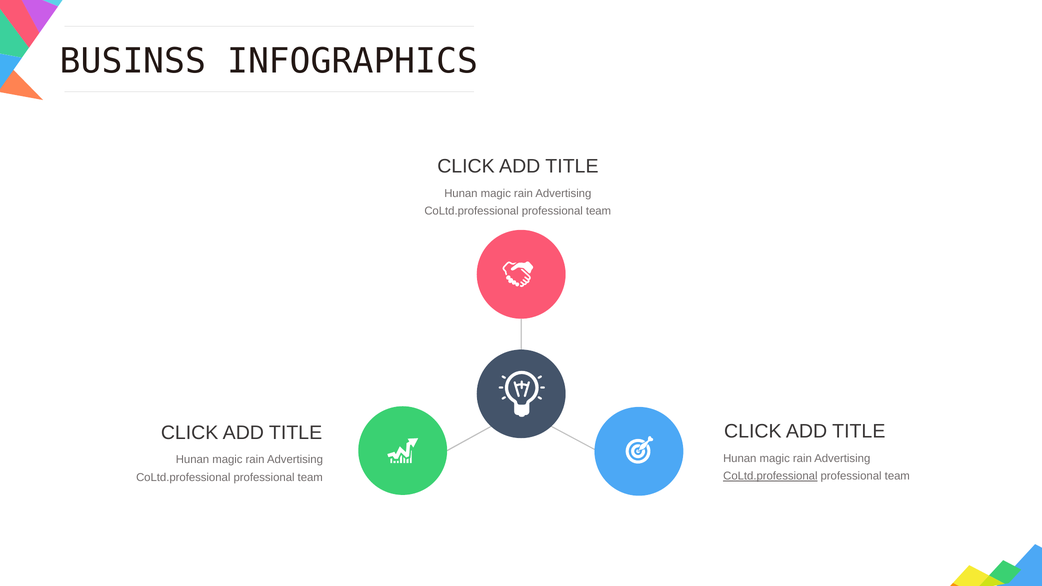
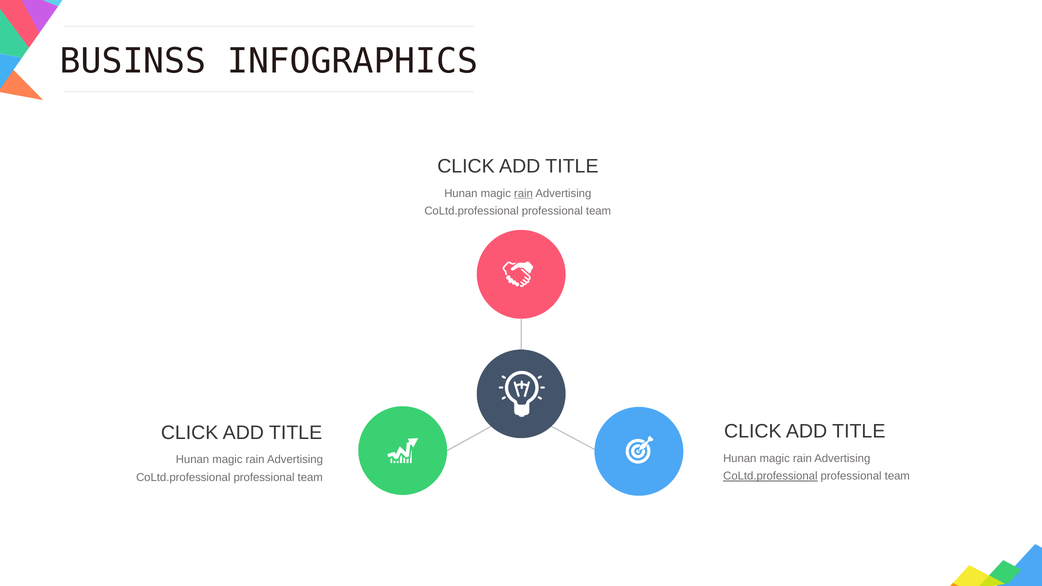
rain underline: none -> present (523, 193)
